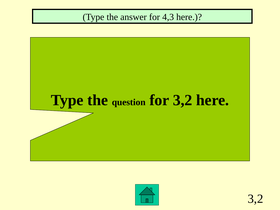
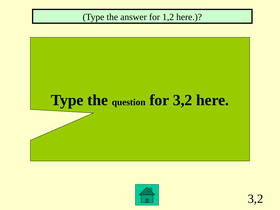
4,3: 4,3 -> 1,2 (168, 17)
